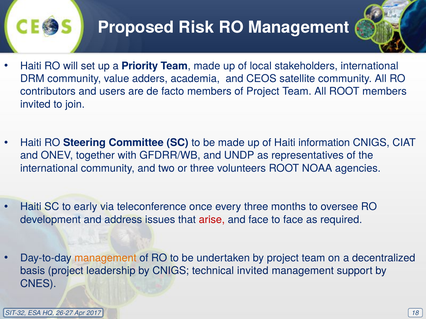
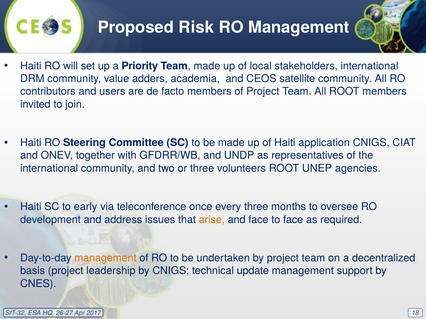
information: information -> application (324, 143)
NOAA: NOAA -> UNEP (317, 169)
arise colour: red -> orange (212, 220)
technical invited: invited -> update (253, 271)
